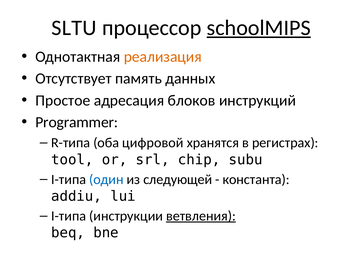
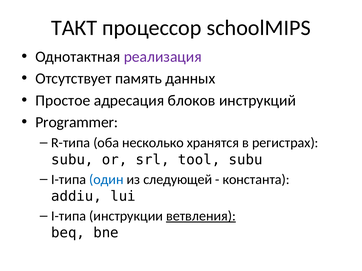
SLTU: SLTU -> ТАКТ (74, 28)
schoolMIPS underline: present -> none (259, 28)
реализация colour: orange -> purple (163, 57)
цифровой: цифровой -> несколько (153, 143)
tool: tool -> subu (72, 160)
chip: chip -> tool (199, 160)
